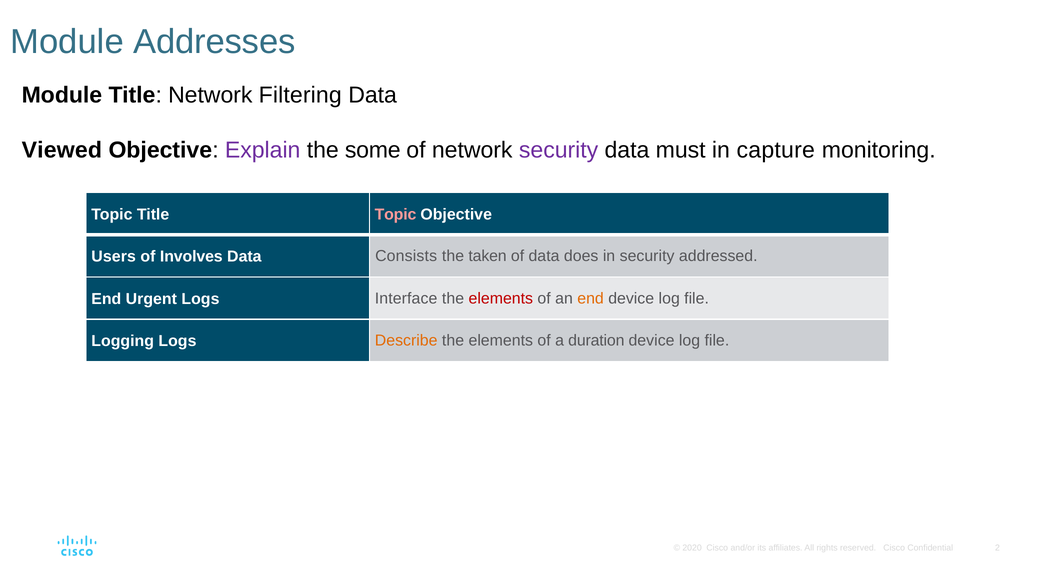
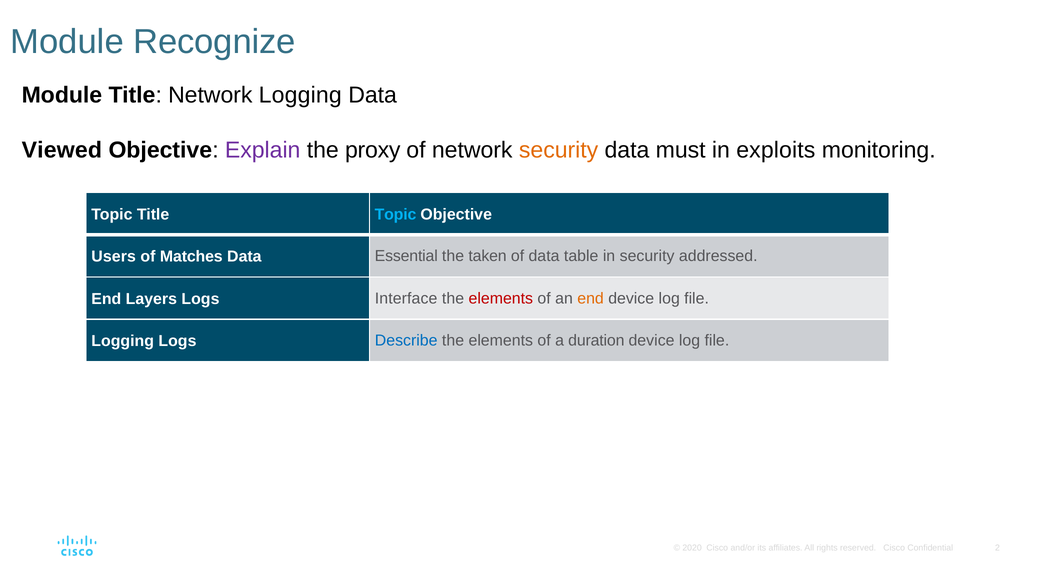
Addresses: Addresses -> Recognize (214, 42)
Network Filtering: Filtering -> Logging (300, 95)
some: some -> proxy (373, 150)
security colour: purple -> orange (559, 150)
capture: capture -> exploits (776, 150)
Topic colour: pink -> light blue (396, 215)
Involves: Involves -> Matches (191, 257)
Consists: Consists -> Essential (406, 256)
does: does -> table (581, 256)
Urgent: Urgent -> Layers (151, 299)
Describe colour: orange -> blue (406, 341)
